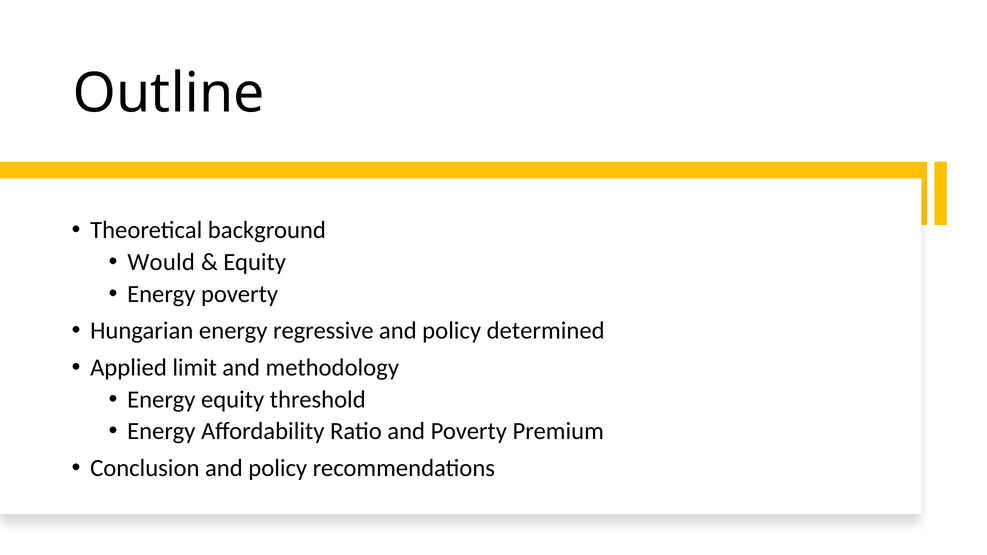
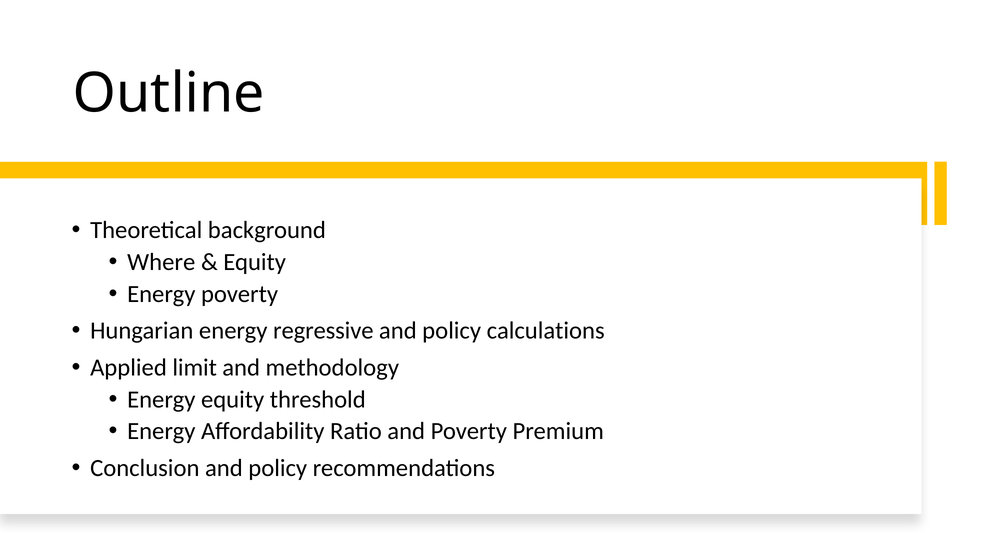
Would: Would -> Where (161, 262)
determined: determined -> calculations (546, 331)
